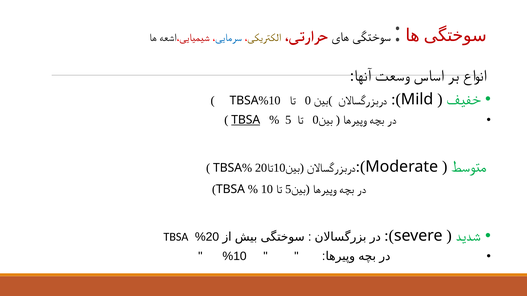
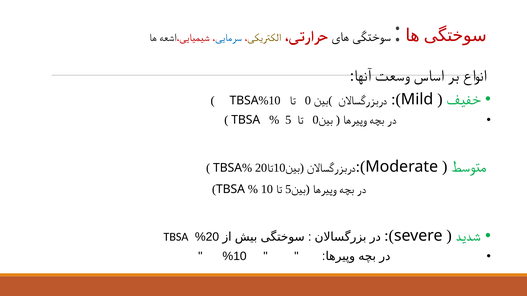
TBSA underline: present -> none (246, 120)
